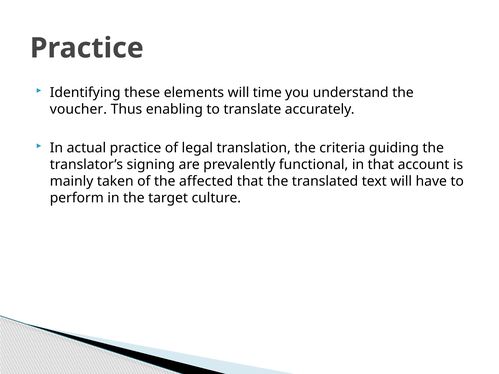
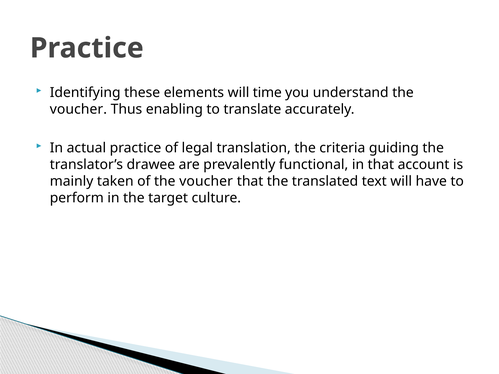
signing: signing -> drawee (151, 165)
of the affected: affected -> voucher (206, 181)
